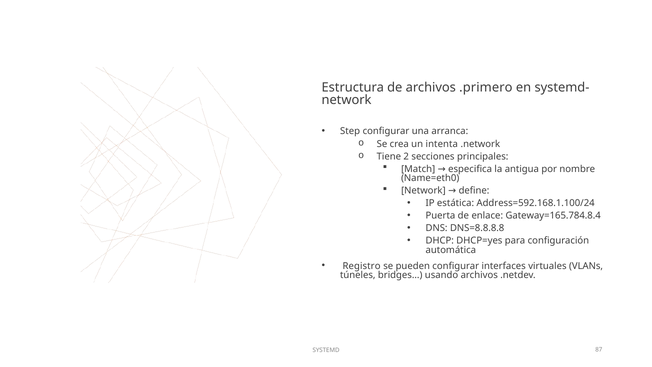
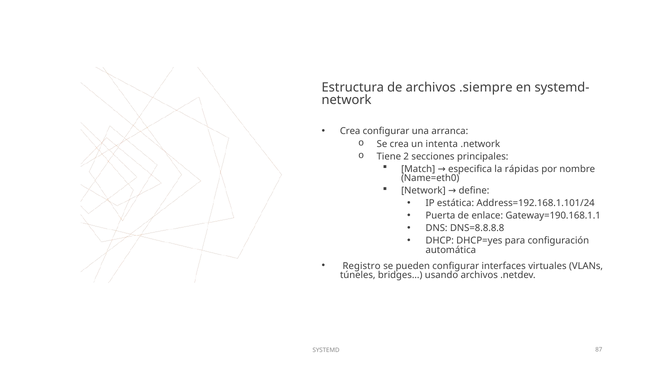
.primero: .primero -> .siempre (486, 87)
Step: Step -> Crea (350, 131)
antigua: antigua -> rápidas (522, 169)
Address=592.168.1.100/24: Address=592.168.1.100/24 -> Address=192.168.1.101/24 (536, 203)
Gateway=165.784.8.4: Gateway=165.784.8.4 -> Gateway=190.168.1.1 (553, 216)
